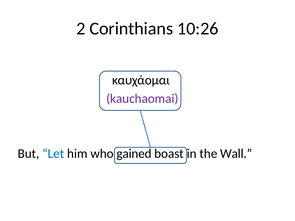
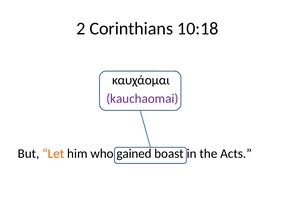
10:26: 10:26 -> 10:18 (198, 29)
Let colour: blue -> orange (53, 154)
Wall: Wall -> Acts (236, 154)
